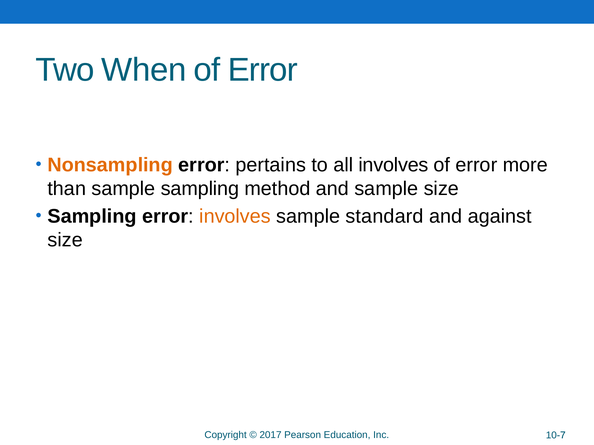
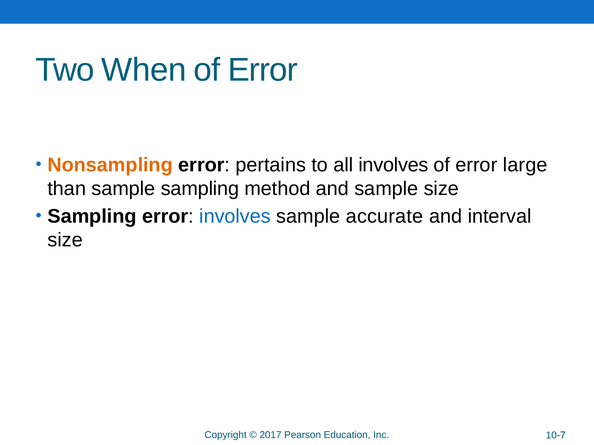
more: more -> large (525, 165)
involves colour: orange -> blue (235, 217)
standard: standard -> accurate (385, 217)
against: against -> interval (500, 217)
